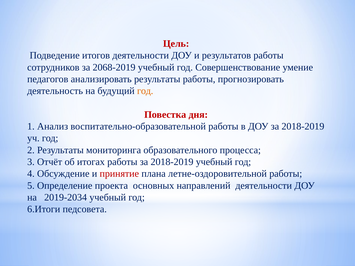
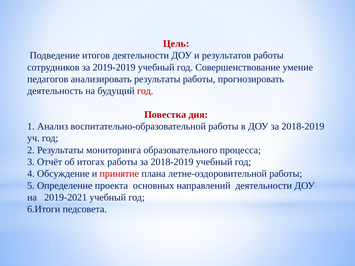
2068-2019: 2068-2019 -> 2019-2019 (114, 67)
год colour: orange -> red (145, 91)
2019-2034: 2019-2034 -> 2019-2021 (66, 198)
